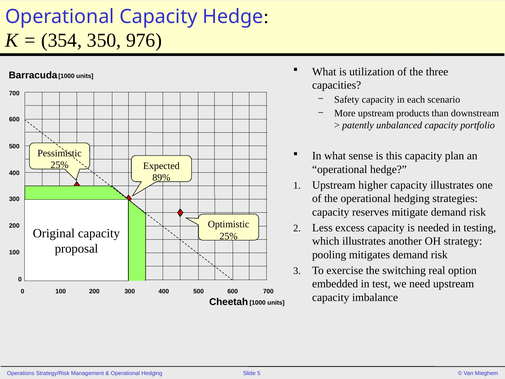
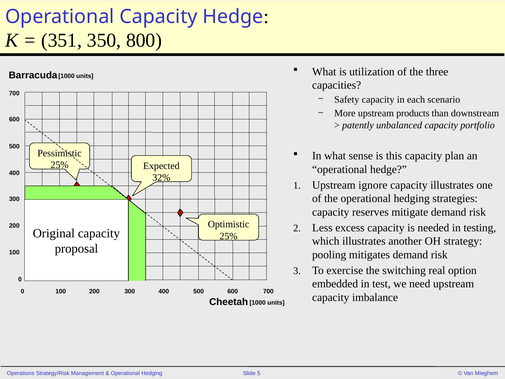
354: 354 -> 351 (62, 40)
976: 976 -> 800 (144, 40)
89%: 89% -> 32% (161, 178)
higher: higher -> ignore (373, 185)
